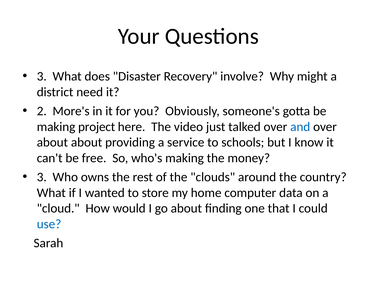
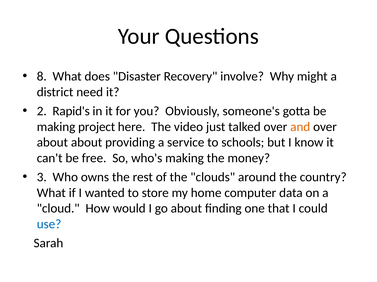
3: 3 -> 8 (42, 77)
More's: More's -> Rapid's (71, 111)
and colour: blue -> orange (300, 127)
